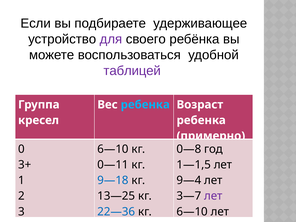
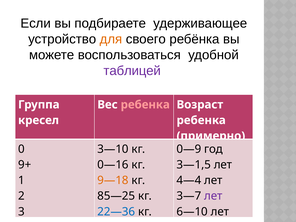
для colour: purple -> orange (111, 39)
ребенка colour: light blue -> pink (145, 105)
6—10: 6—10 -> 3—10 (113, 149)
0—8: 0—8 -> 0—9 (189, 149)
3+: 3+ -> 9+ (25, 165)
0—11: 0—11 -> 0—16 (113, 165)
1—1,5: 1—1,5 -> 3—1,5 (194, 165)
9—18 colour: blue -> orange (113, 180)
9—4: 9—4 -> 4—4 (189, 180)
13—25: 13—25 -> 85—25 (116, 196)
